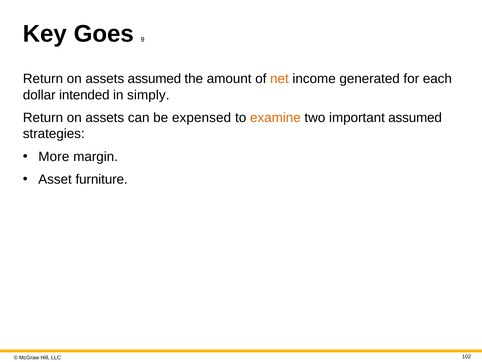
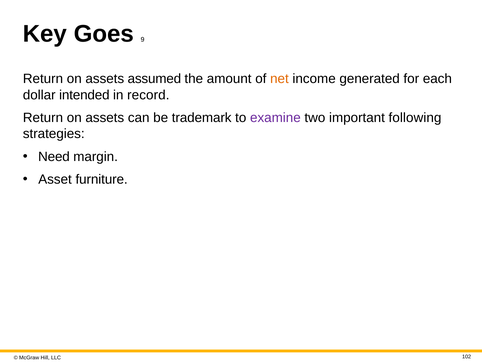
simply: simply -> record (148, 95)
expensed: expensed -> trademark (202, 118)
examine colour: orange -> purple (275, 118)
important assumed: assumed -> following (415, 118)
More: More -> Need (54, 156)
